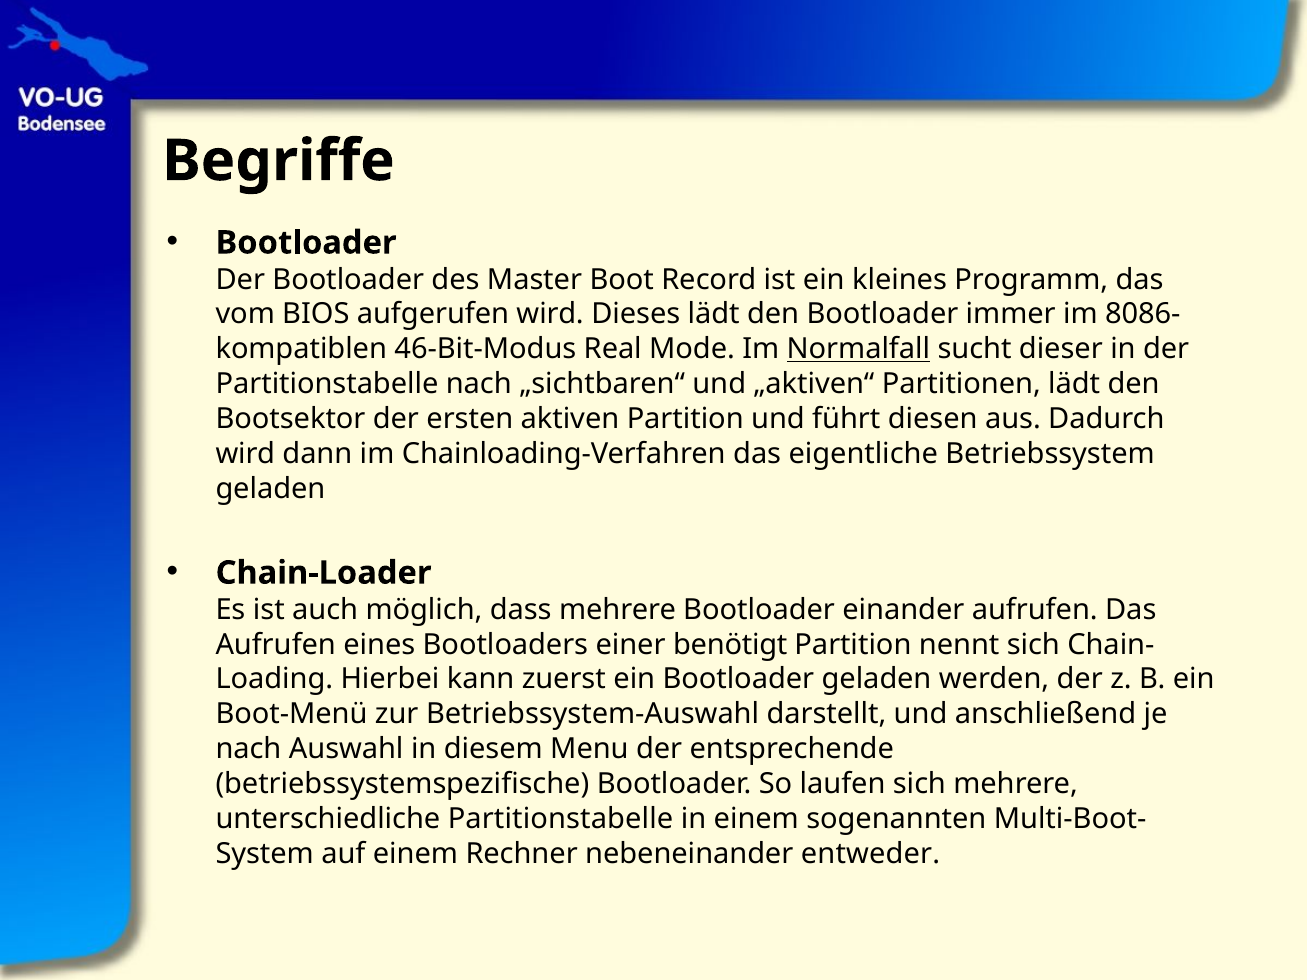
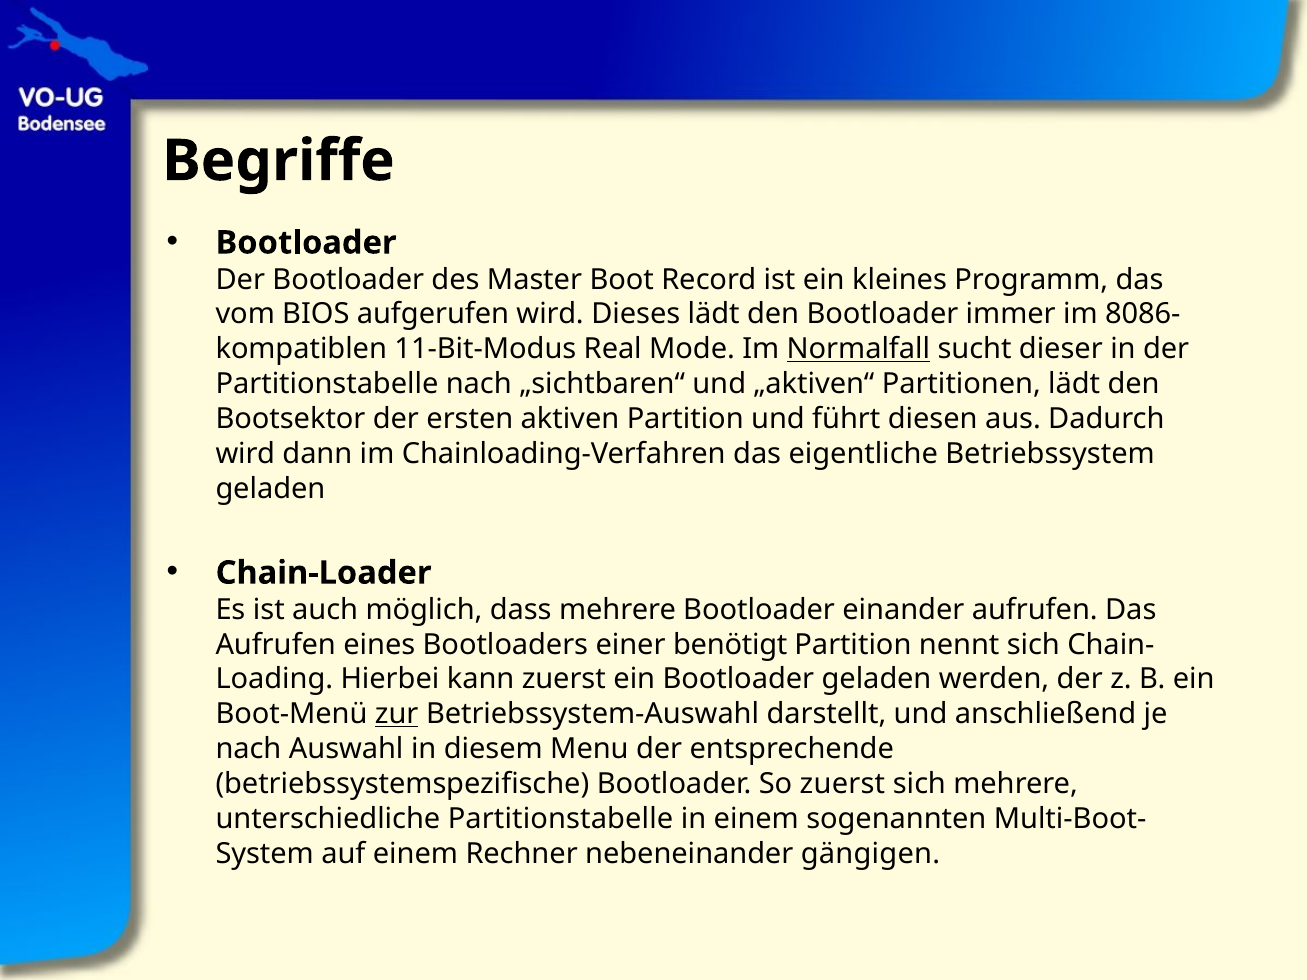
46-Bit-Modus: 46-Bit-Modus -> 11-Bit-Modus (485, 349)
zur underline: none -> present (397, 714)
So laufen: laufen -> zuerst (842, 784)
entweder: entweder -> gängigen (870, 854)
